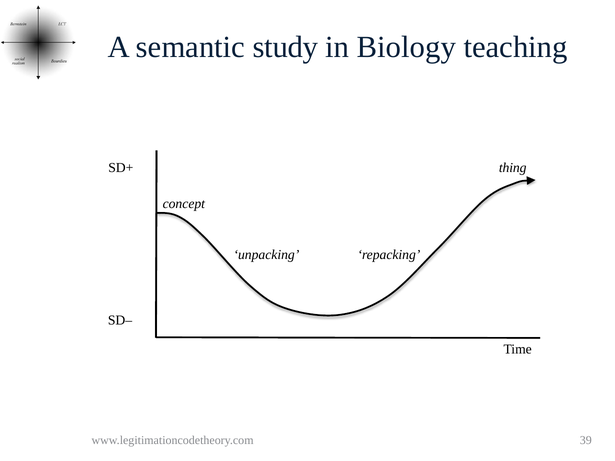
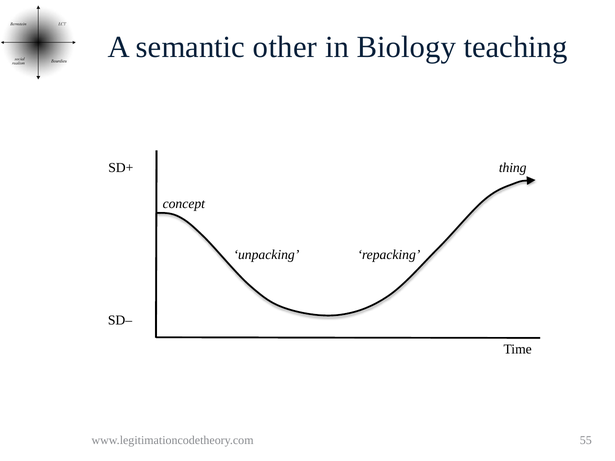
study: study -> other (285, 47)
39: 39 -> 55 (586, 441)
